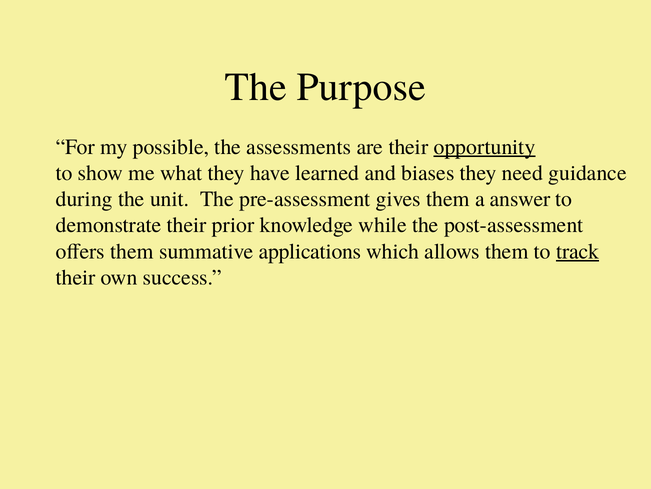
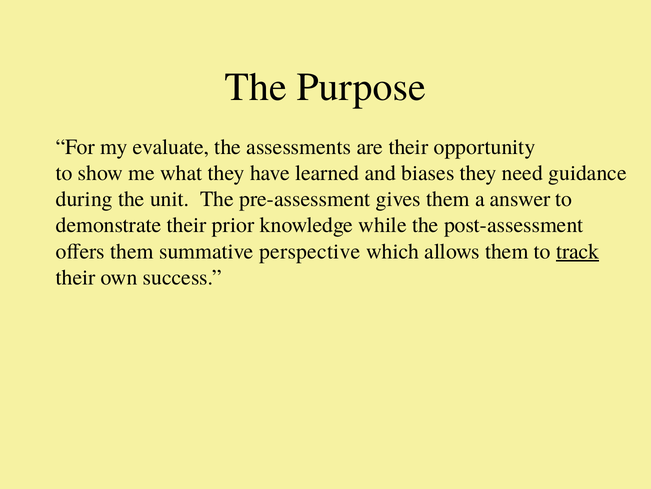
possible: possible -> evaluate (171, 147)
opportunity underline: present -> none (485, 147)
applications: applications -> perspective (310, 251)
